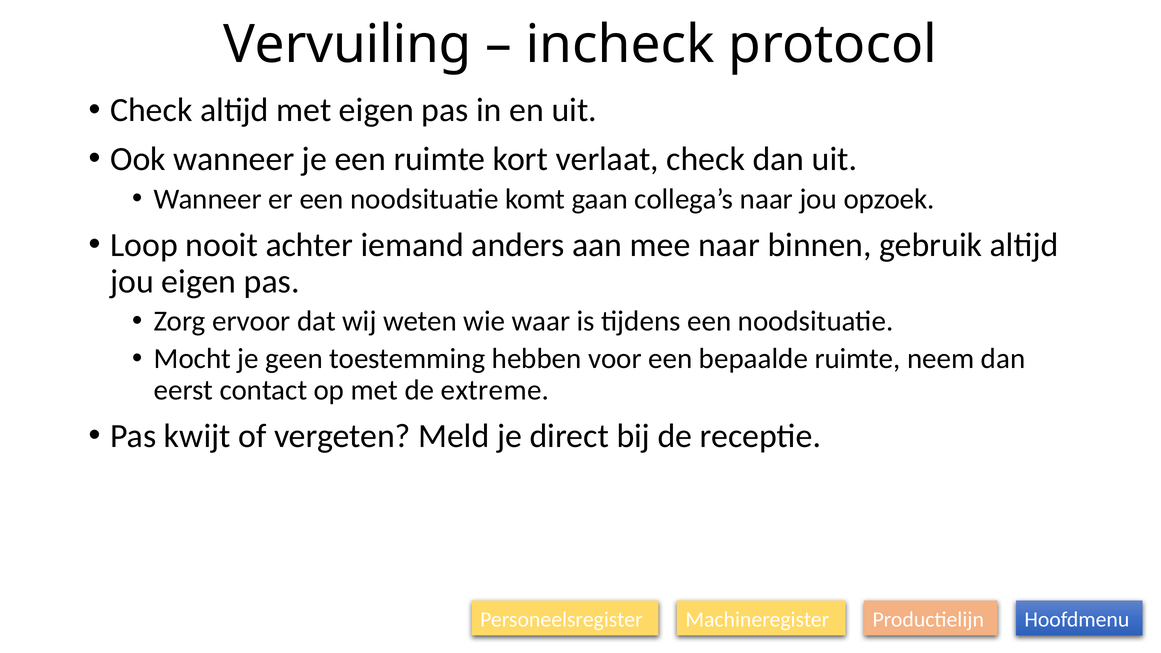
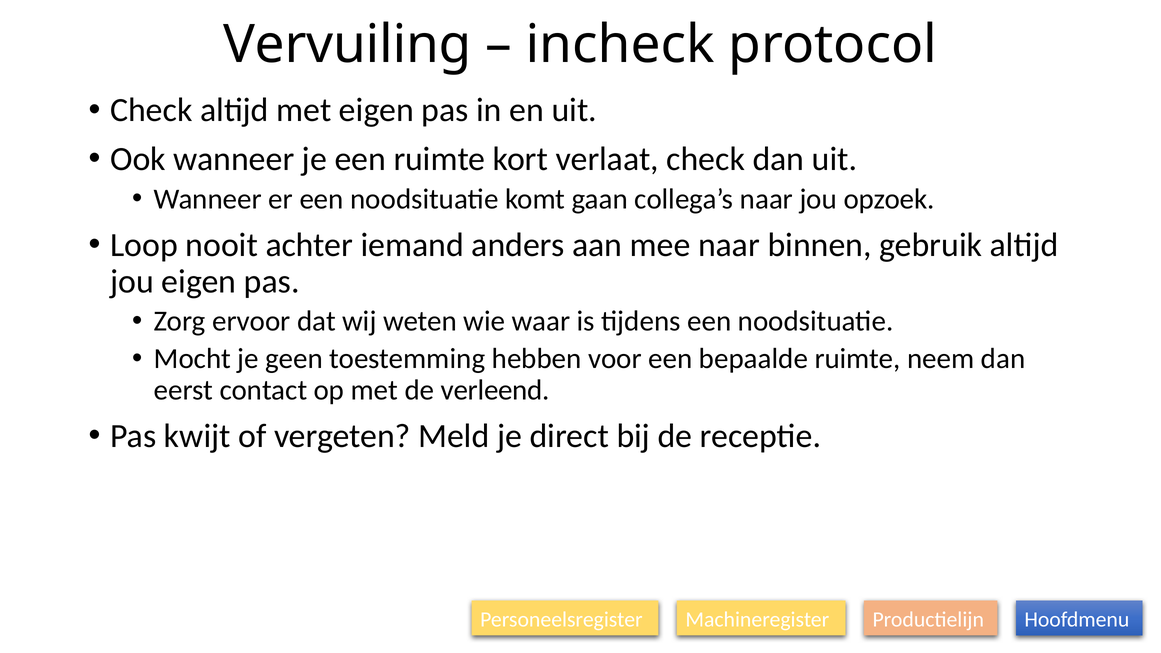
extreme: extreme -> verleend (495, 390)
